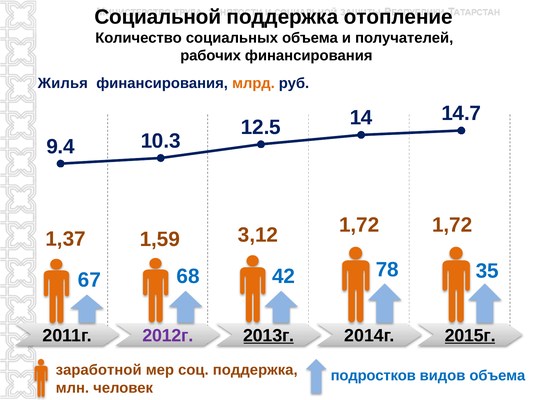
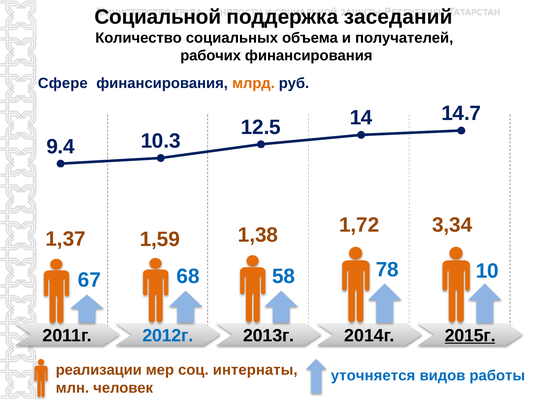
отопление: отопление -> заседаний (398, 17)
Жилья: Жилья -> Сфере (63, 83)
3,12: 3,12 -> 1,38 (258, 235)
1,72 1,72: 1,72 -> 3,34 (452, 225)
42: 42 -> 58 (284, 276)
35: 35 -> 10 (487, 271)
2012г colour: purple -> blue (168, 335)
2013г underline: present -> none (269, 335)
заработной: заработной -> реализации (99, 370)
соц поддержка: поддержка -> интернаты (255, 370)
подростков: подростков -> уточняется (373, 375)
видов объема: объема -> работы (497, 375)
